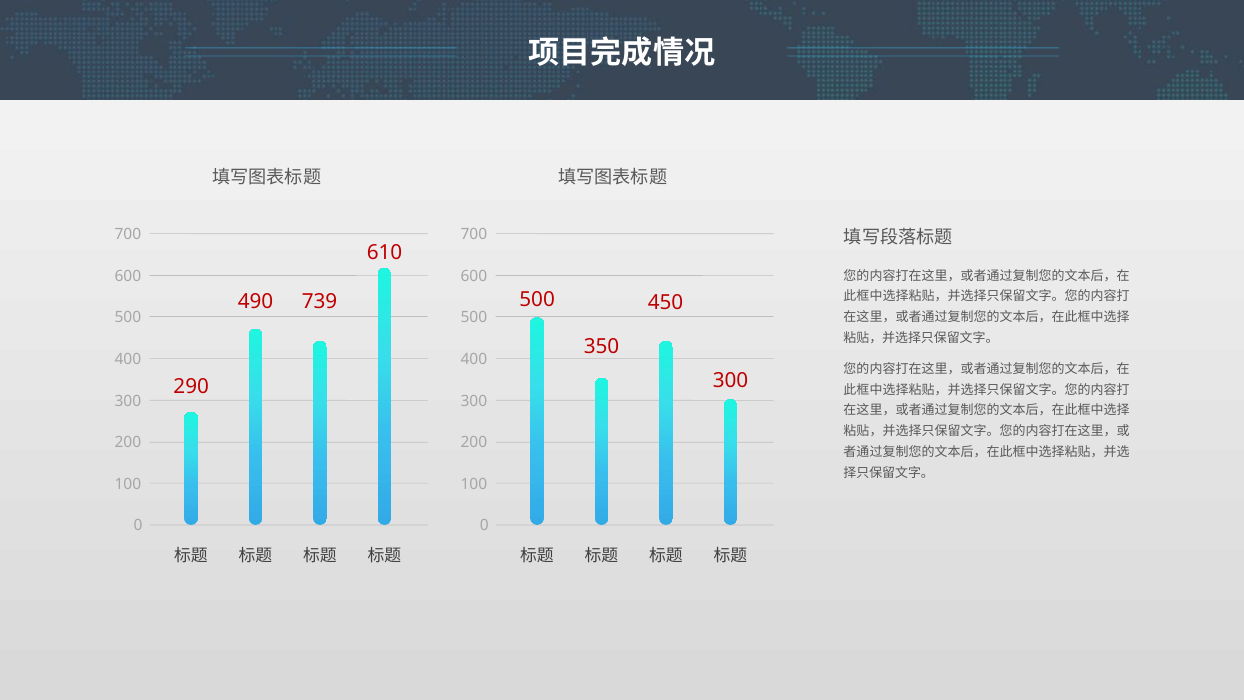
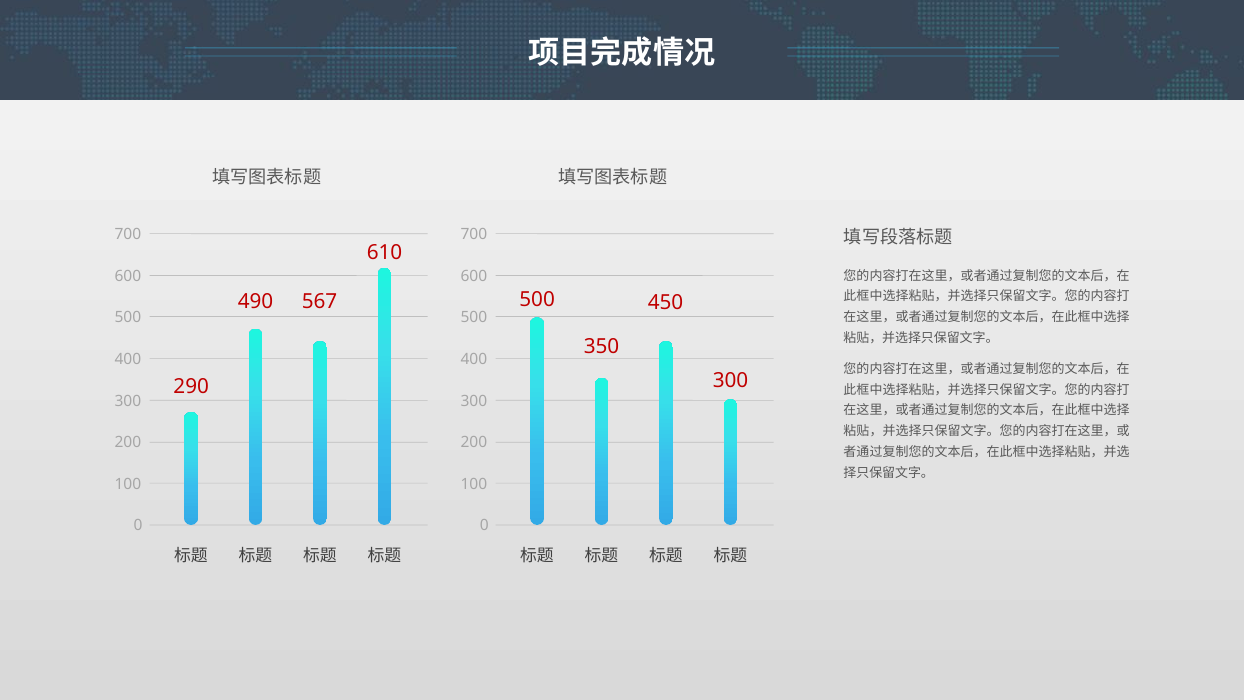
739: 739 -> 567 (319, 302)
